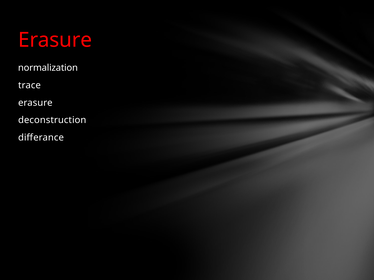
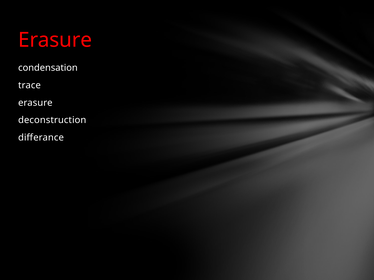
normalization: normalization -> condensation (48, 68)
